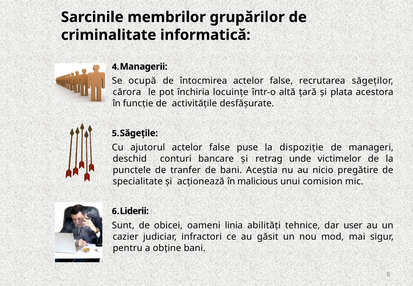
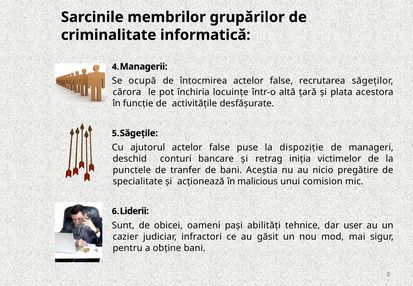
unde: unde -> iniția (300, 159)
linia: linia -> pași (234, 225)
